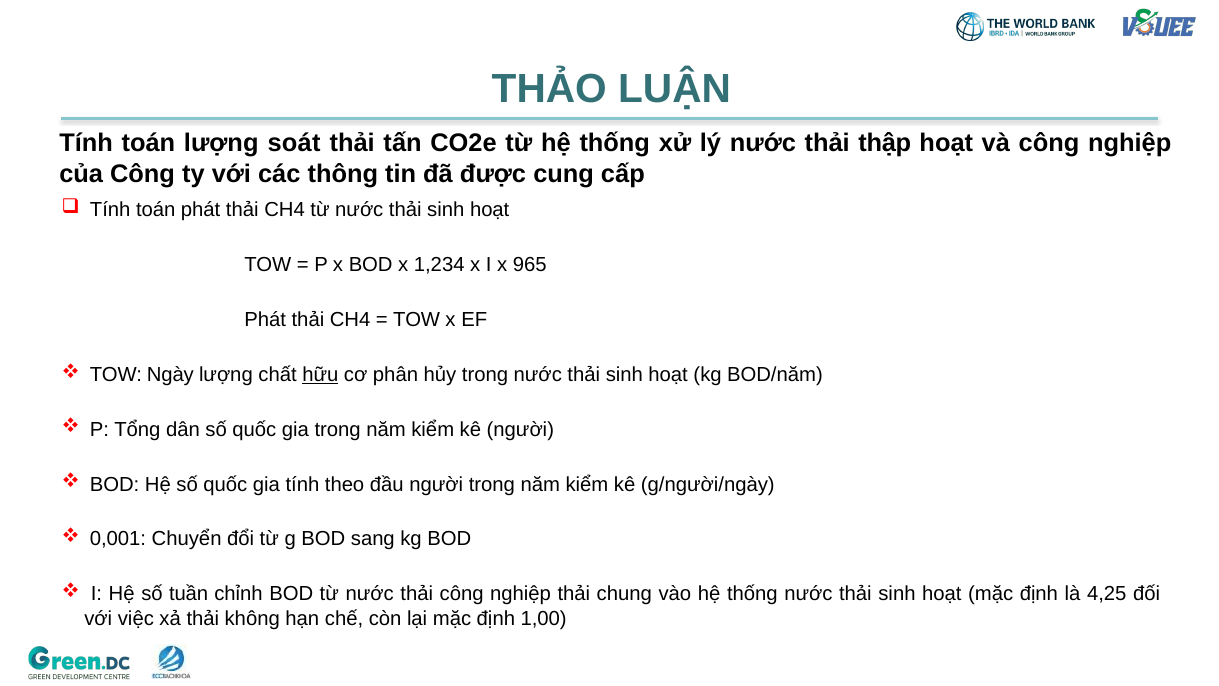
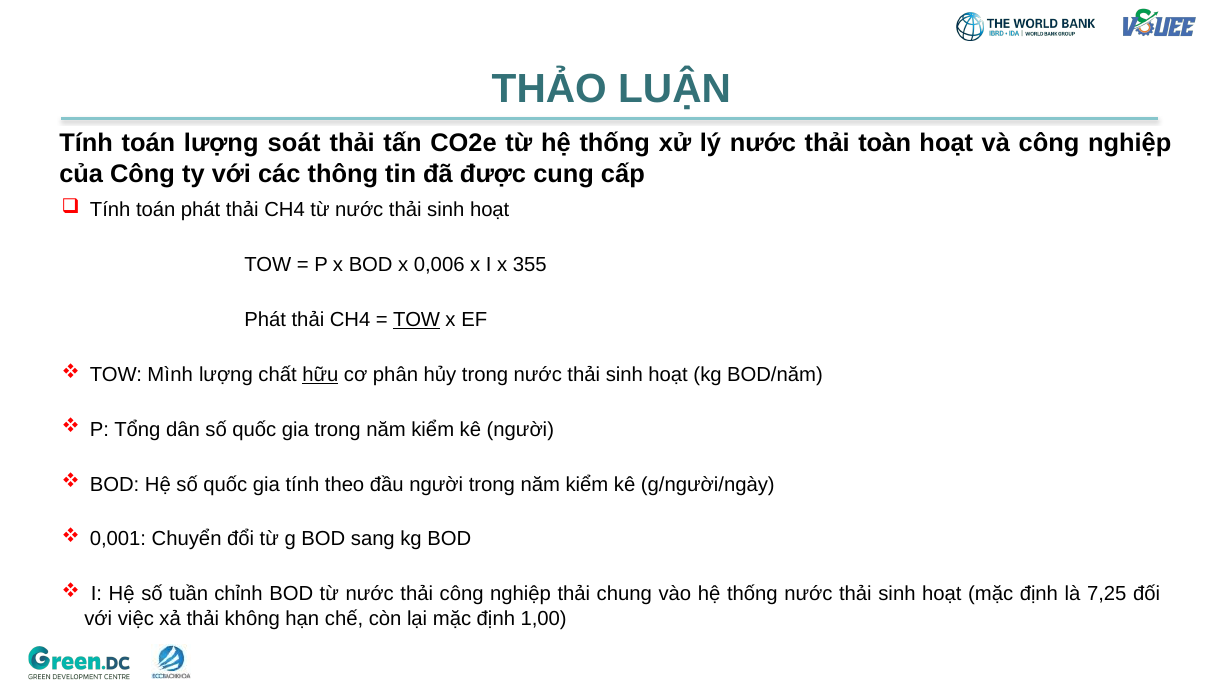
thập: thập -> toàn (885, 143)
1,234: 1,234 -> 0,006 (439, 265)
965: 965 -> 355 (530, 265)
TOW underline: none -> present (417, 320)
Ngày: Ngày -> Mình (170, 375)
4,25: 4,25 -> 7,25 (1107, 594)
